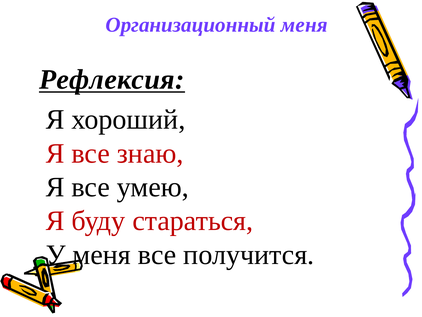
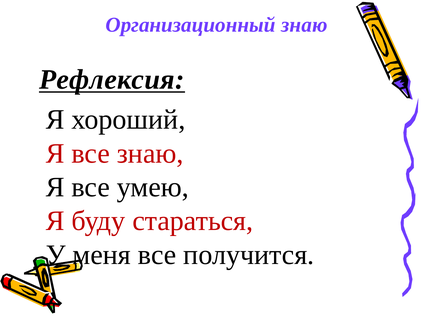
Организационный меня: меня -> знаю (304, 25)
